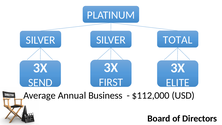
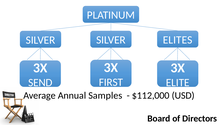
TOTAL: TOTAL -> ELITES (178, 40)
Business: Business -> Samples (105, 95)
